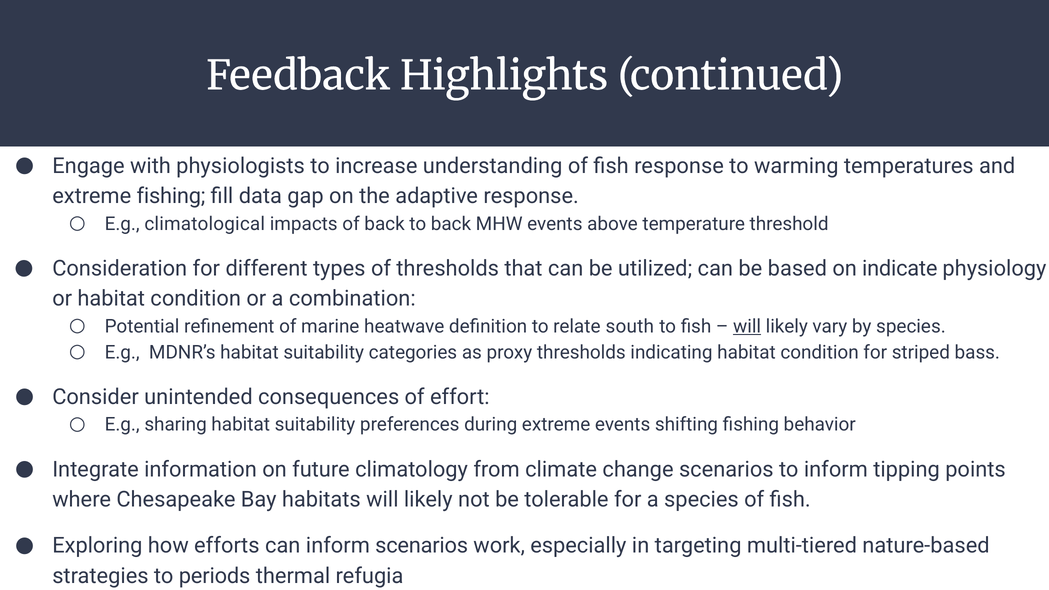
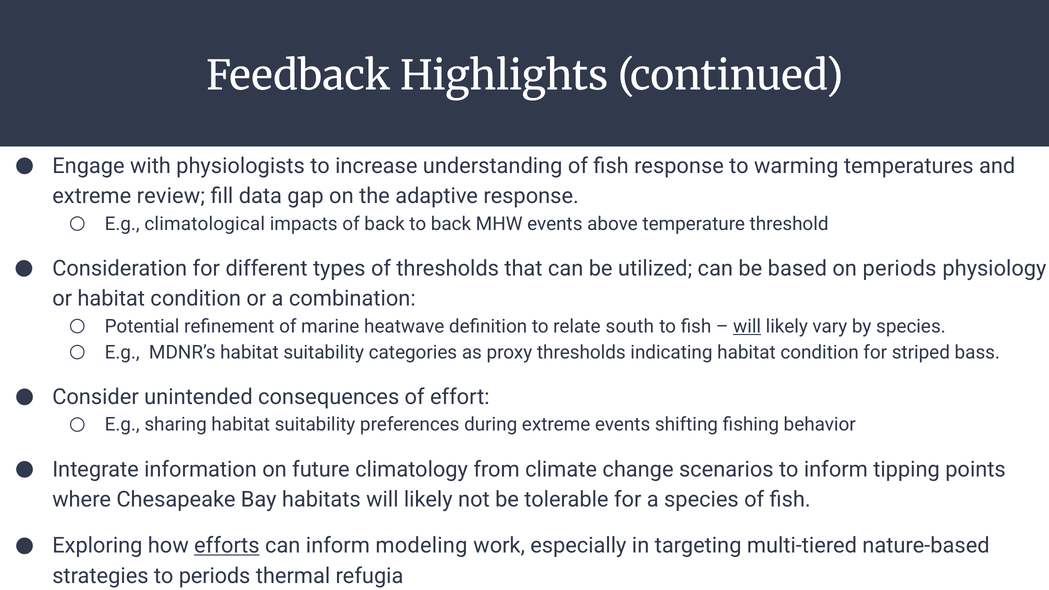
extreme fishing: fishing -> review (171, 196)
on indicate: indicate -> periods (900, 269)
efforts underline: none -> present (227, 546)
inform scenarios: scenarios -> modeling (421, 546)
